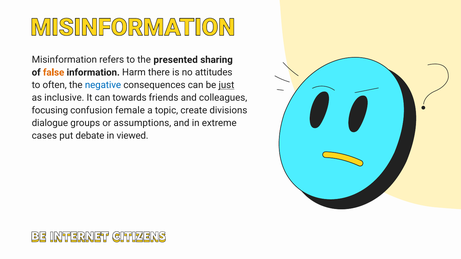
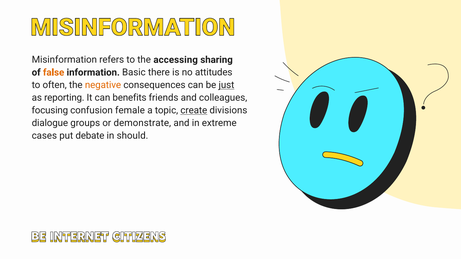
presented: presented -> accessing (176, 60)
Harm: Harm -> Basic (134, 72)
negative colour: blue -> orange (103, 85)
inclusive: inclusive -> reporting (64, 98)
towards: towards -> benefits (130, 98)
create underline: none -> present (194, 111)
assumptions: assumptions -> demonstrate (142, 123)
viewed: viewed -> should (132, 136)
